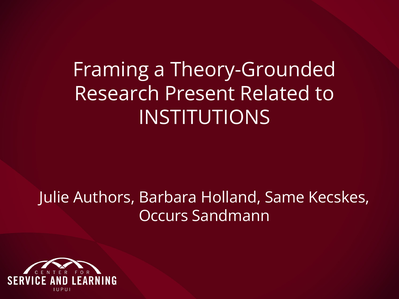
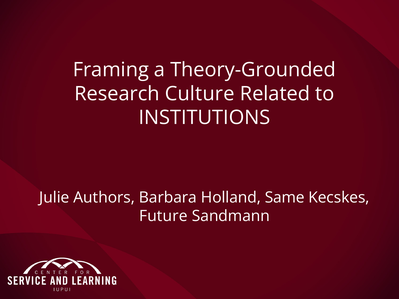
Present: Present -> Culture (200, 94)
Occurs: Occurs -> Future (163, 216)
